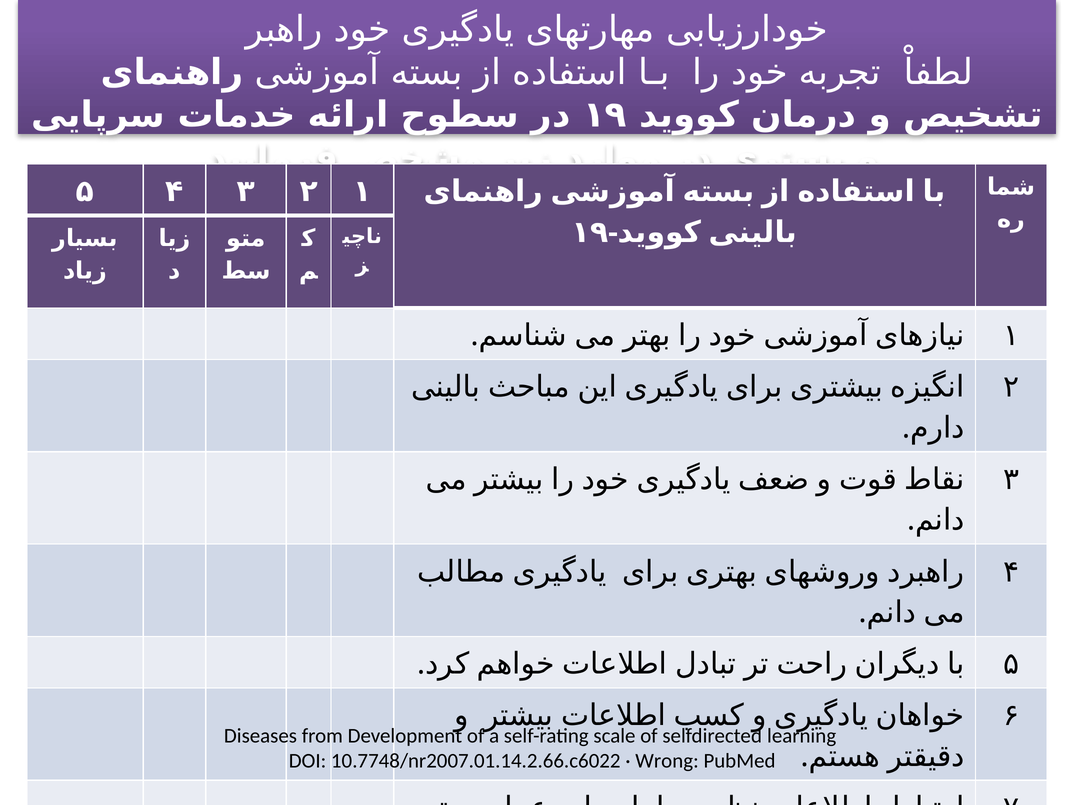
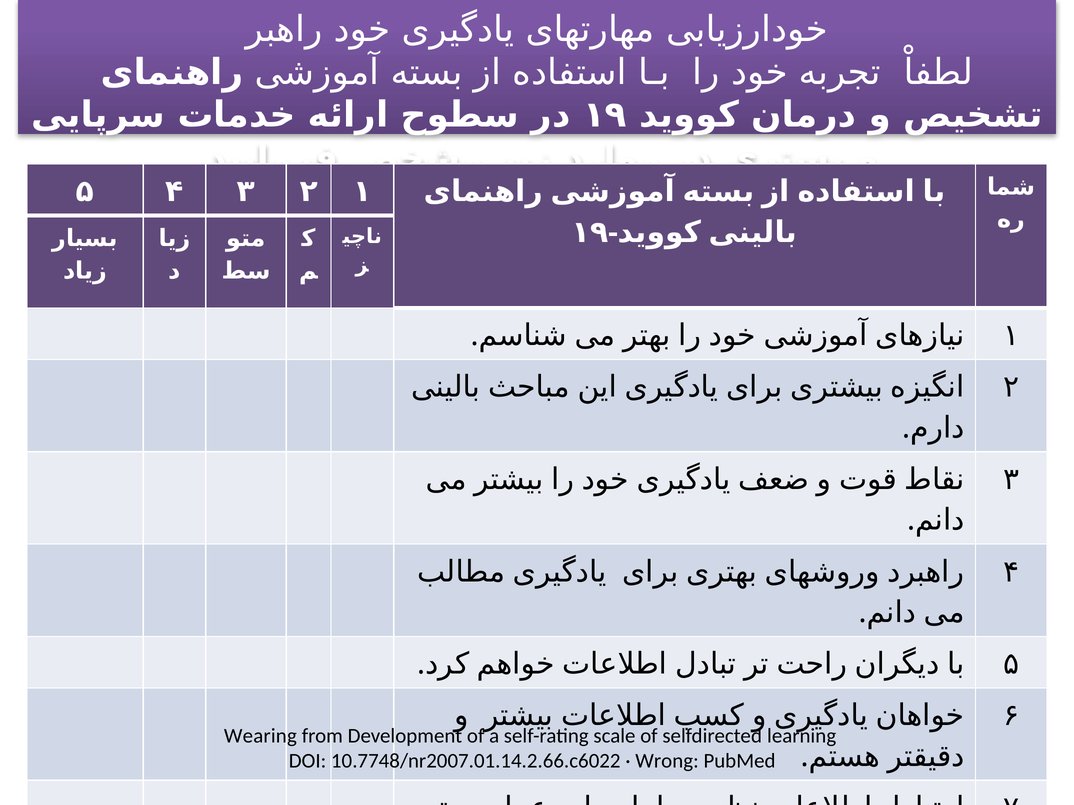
Diseases: Diseases -> Wearing (260, 736)
